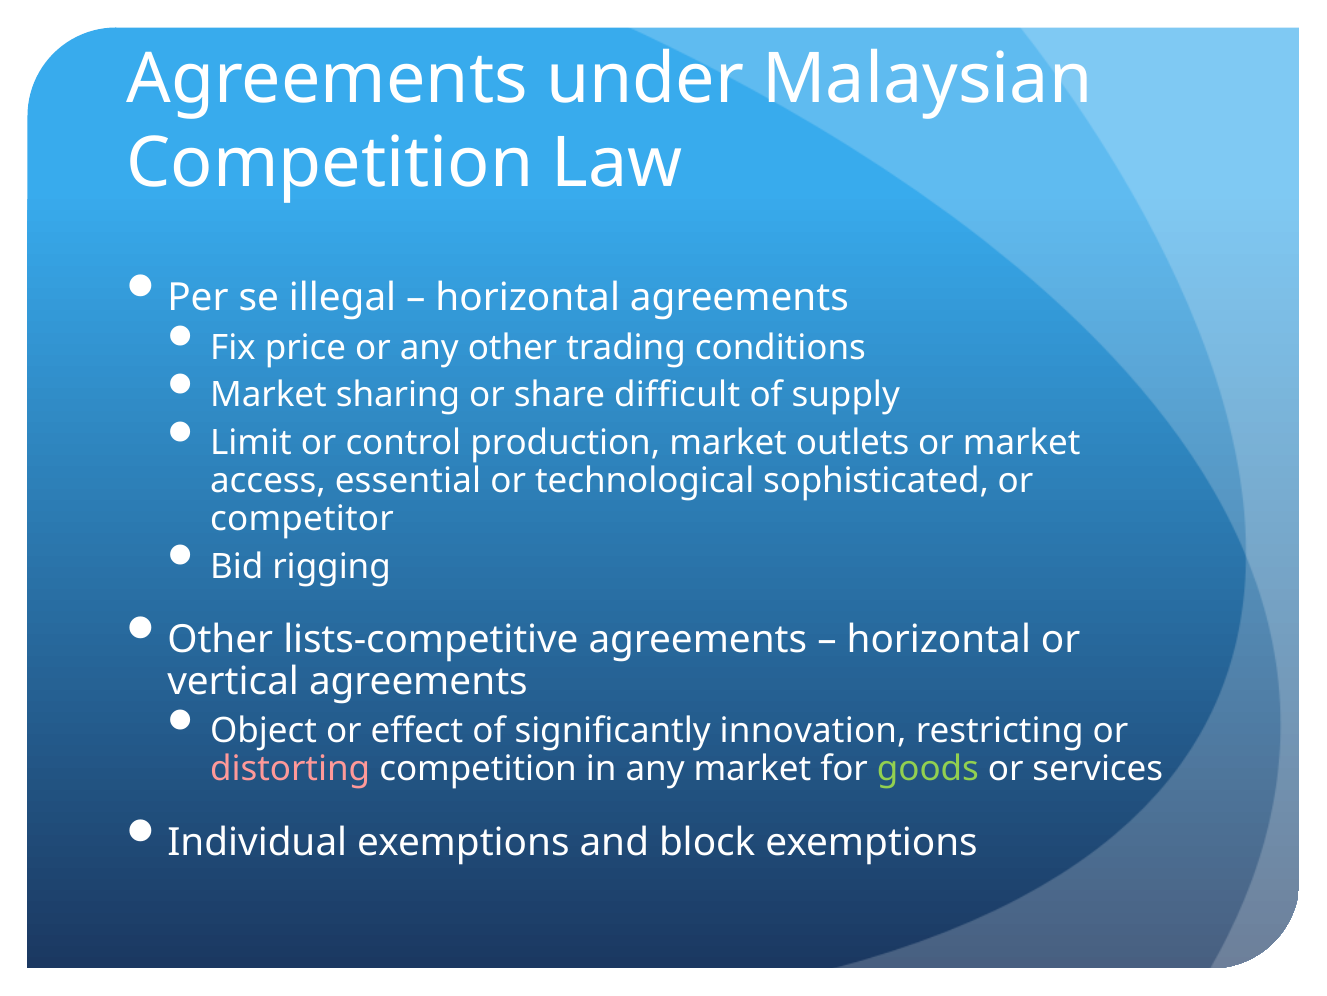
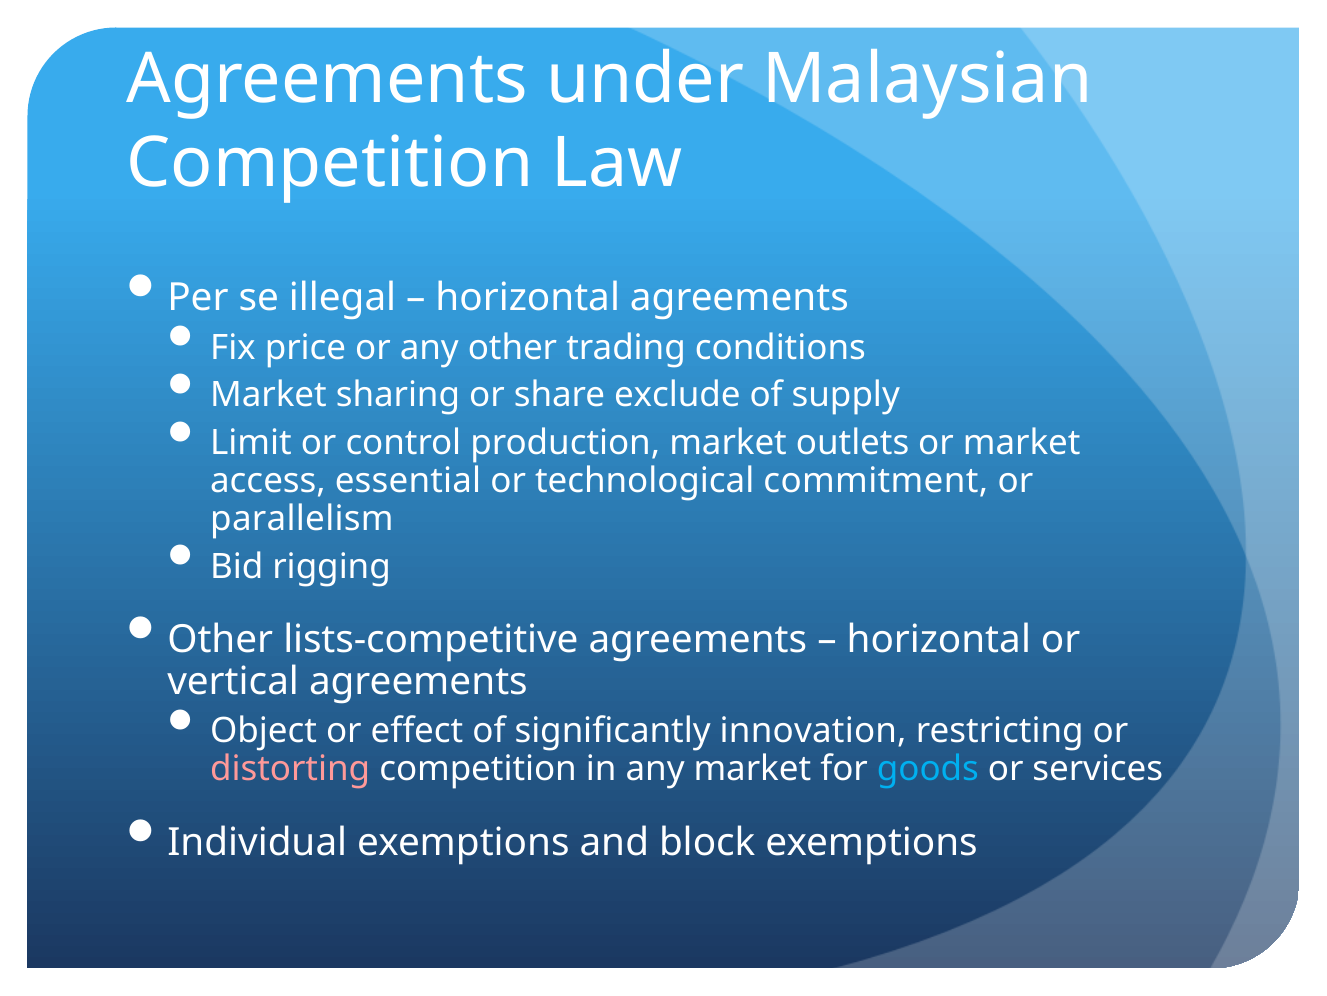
difficult: difficult -> exclude (677, 395)
sophisticated: sophisticated -> commitment (876, 481)
competitor: competitor -> parallelism (302, 518)
goods colour: light green -> light blue (928, 768)
